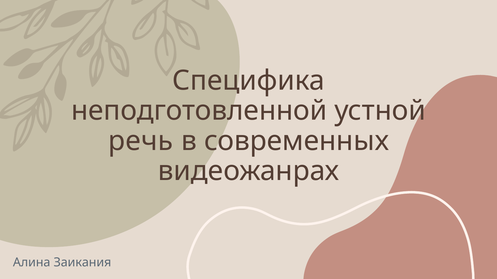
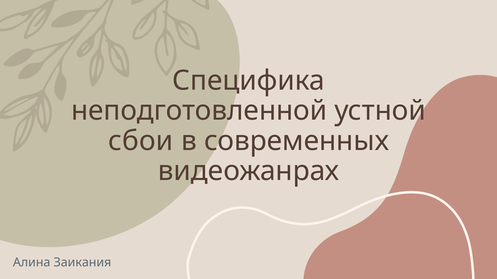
речь: речь -> сбои (141, 141)
